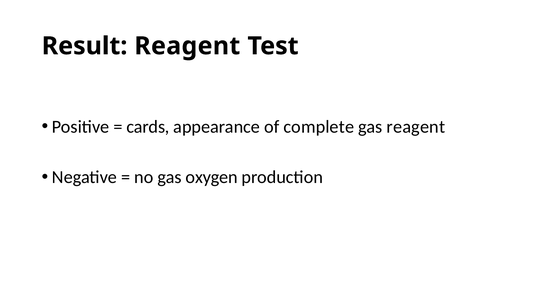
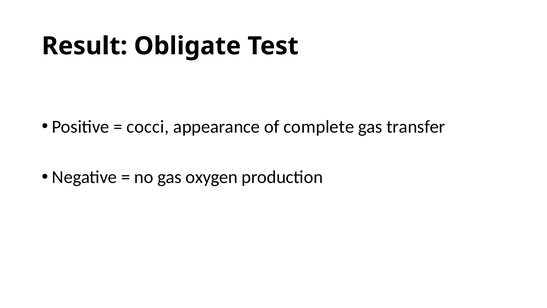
Result Reagent: Reagent -> Obligate (187, 46)
cards: cards -> cocci (148, 127)
gas reagent: reagent -> transfer (416, 127)
